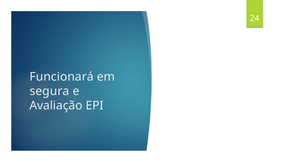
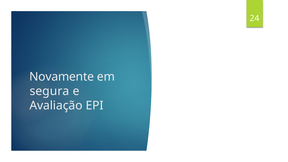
Funcionará: Funcionará -> Novamente (62, 77)
